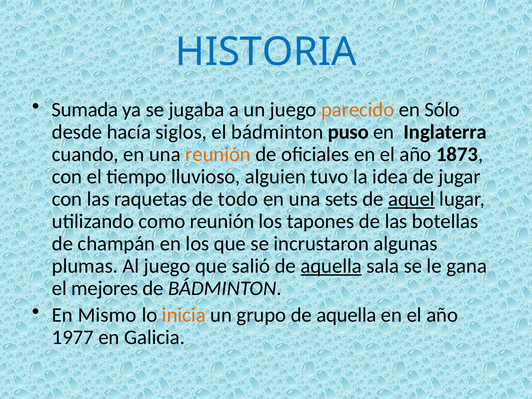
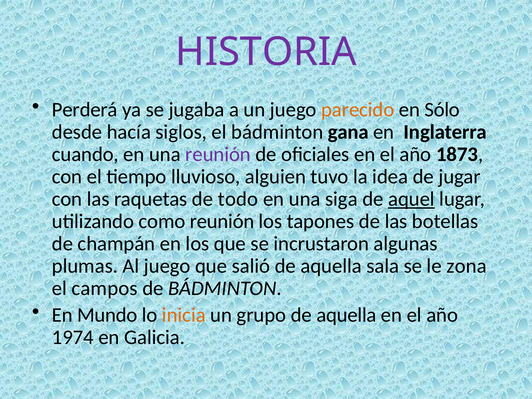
HISTORIA colour: blue -> purple (266, 52)
Sumada: Sumada -> Perderá (85, 110)
puso: puso -> gana (348, 132)
reunión colour: orange -> purple (218, 154)
sets: sets -> siga (341, 199)
aquella underline: present -> none (331, 266)
gana: gana -> zona (467, 266)
mejores: mejores -> campos (105, 288)
Mismo: Mismo -> Mundo (107, 315)
1977: 1977 -> 1974 (73, 337)
